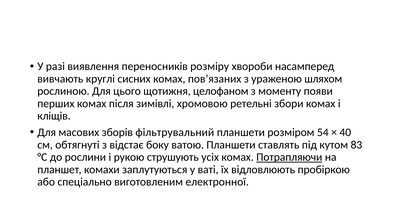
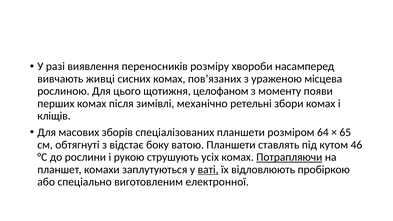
круглі: круглі -> живці (100, 79)
шляхом: шляхом -> місцева (323, 79)
хромовою: хромовою -> механічно (202, 104)
фільтрувальний: фільтрувальний -> спеціалізованих (175, 132)
54: 54 -> 64 (323, 132)
40: 40 -> 65 (345, 132)
83: 83 -> 46 (356, 145)
ваті underline: none -> present (208, 170)
